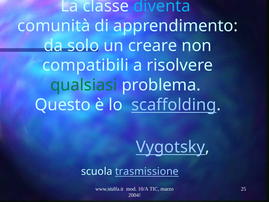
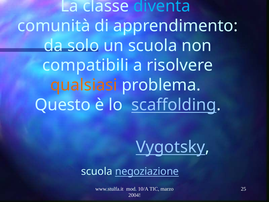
un creare: creare -> scuola (153, 46)
qualsiasi colour: green -> orange (84, 85)
trasmissione: trasmissione -> negoziazione (147, 171)
